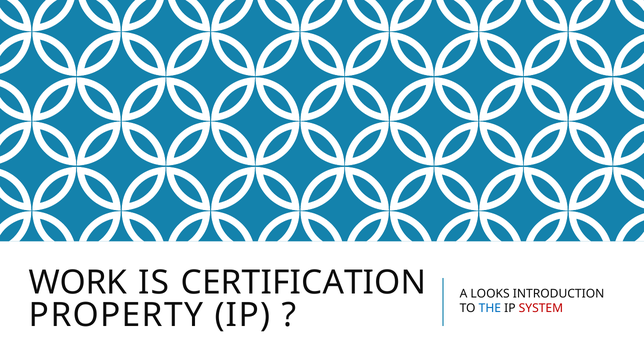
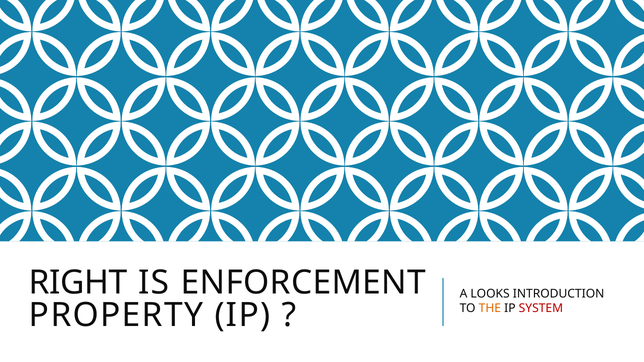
WORK: WORK -> RIGHT (78, 283)
CERTIFICATION: CERTIFICATION -> ENFORCEMENT (303, 283)
THE colour: blue -> orange (490, 309)
